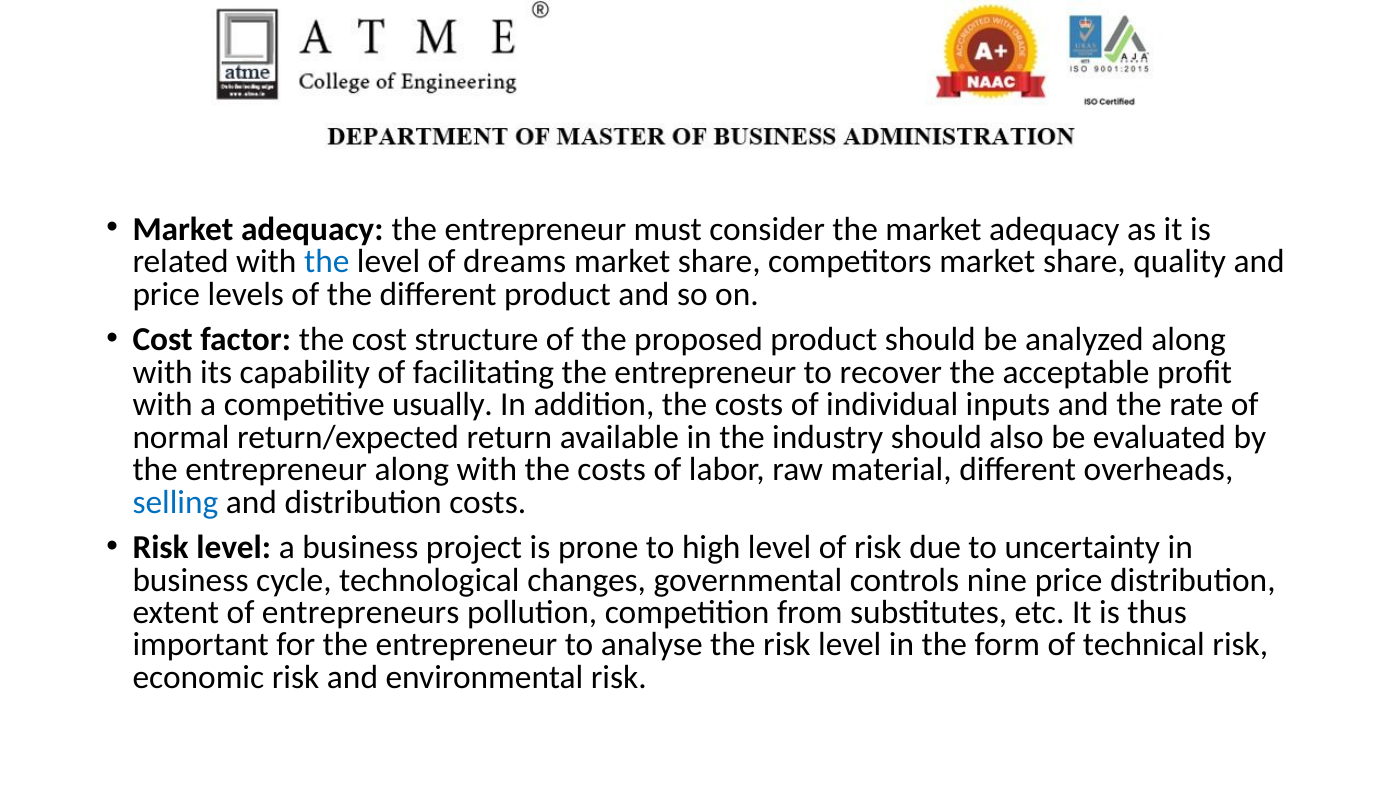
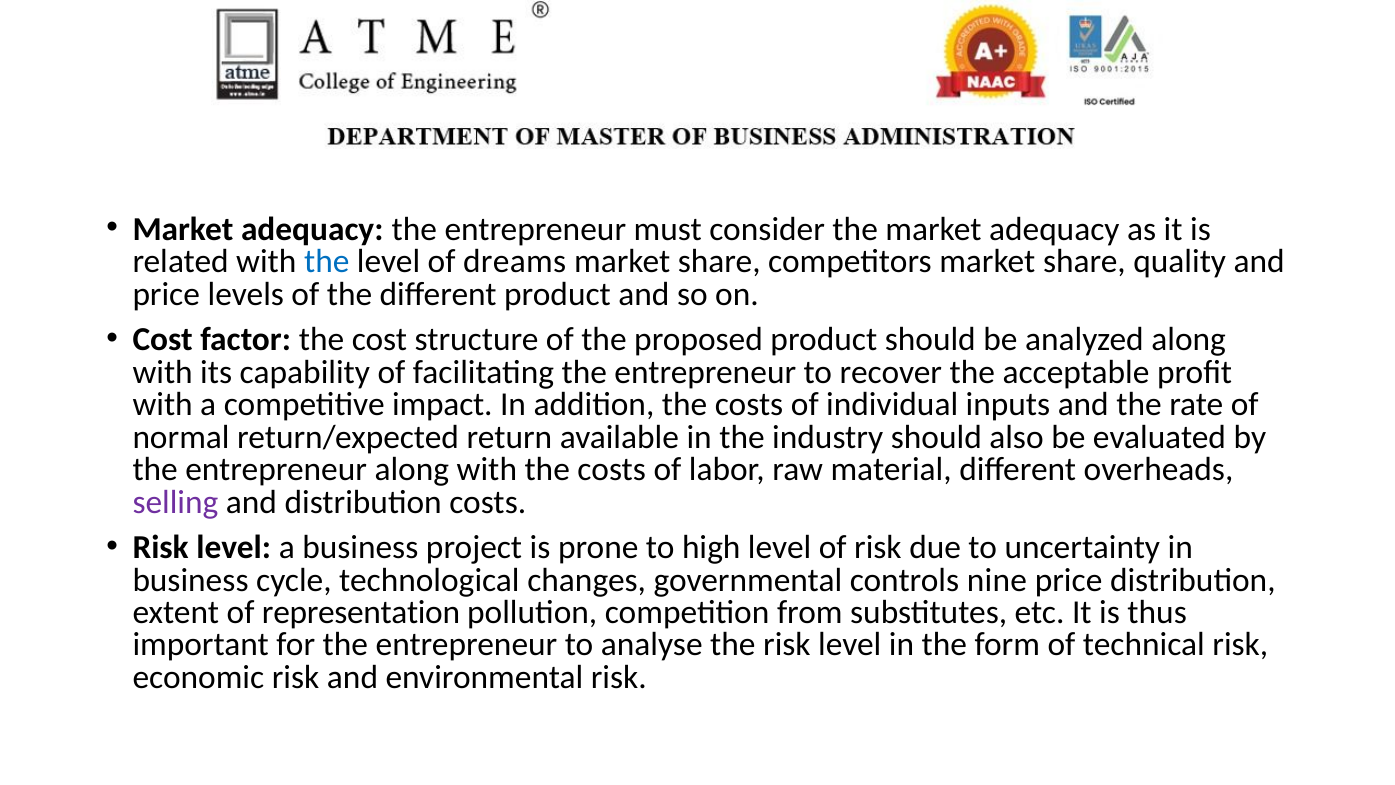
usually: usually -> impact (442, 404)
selling colour: blue -> purple (175, 502)
entrepreneurs: entrepreneurs -> representation (361, 612)
